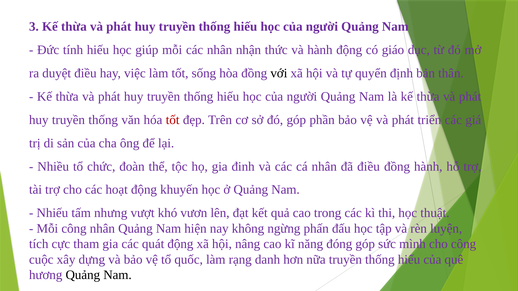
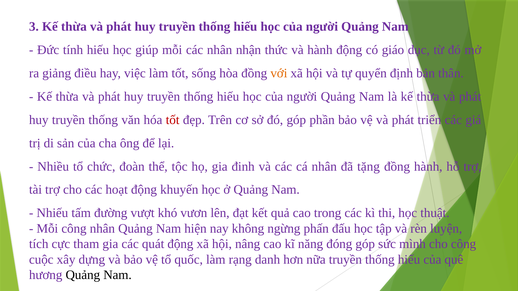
duyệt: duyệt -> giảng (57, 73)
với colour: black -> orange (279, 73)
đã điều: điều -> tặng (369, 167)
nhưng: nhưng -> đường (111, 213)
